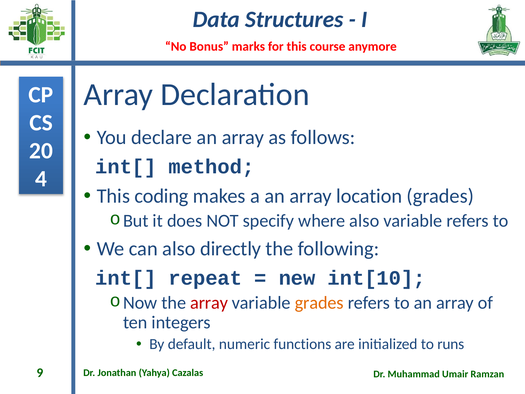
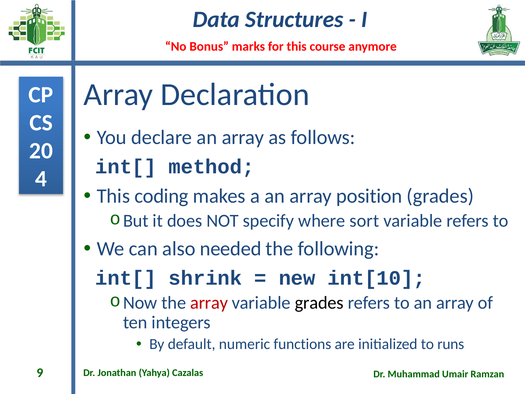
location: location -> position (369, 196)
where also: also -> sort (364, 221)
directly: directly -> needed (231, 249)
repeat: repeat -> shrink (205, 278)
grades colour: orange -> black (319, 303)
